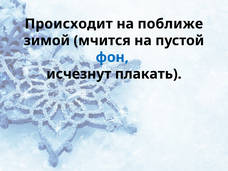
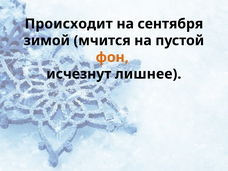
поближе: поближе -> сентября (170, 24)
фон colour: blue -> orange (112, 57)
плакать: плакать -> лишнее (148, 74)
